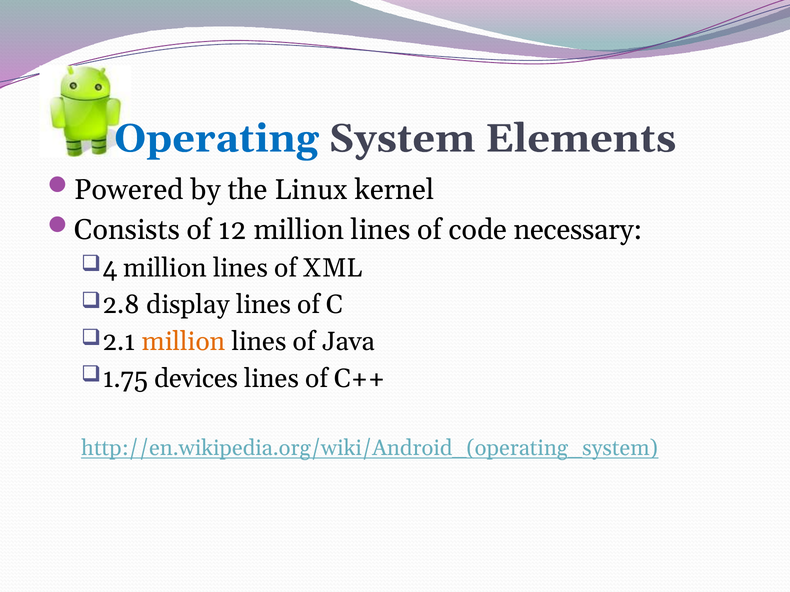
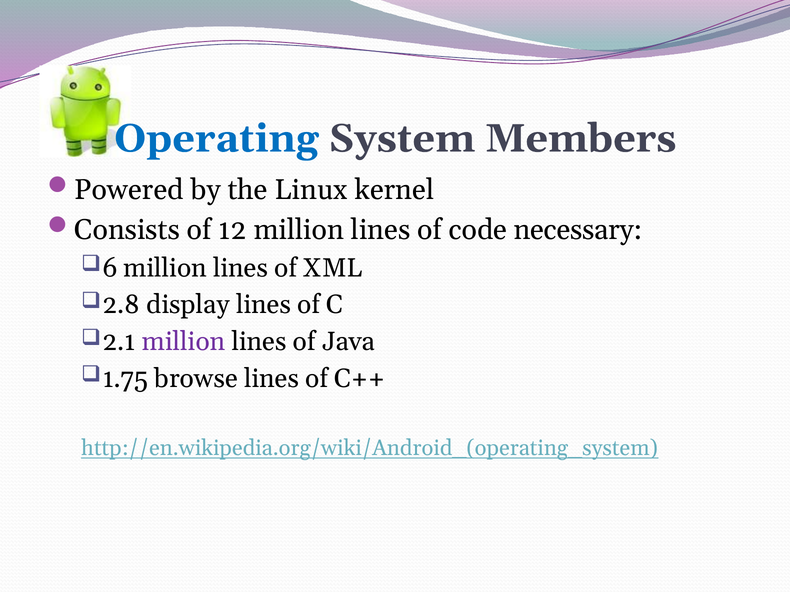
Elements: Elements -> Members (581, 139)
4: 4 -> 6 (110, 268)
million colour: orange -> purple (184, 342)
devices: devices -> browse (196, 379)
